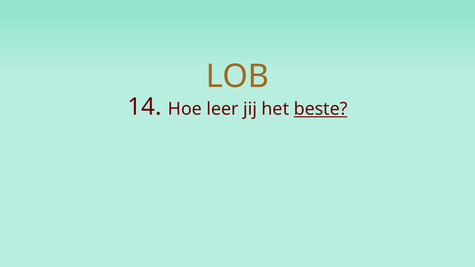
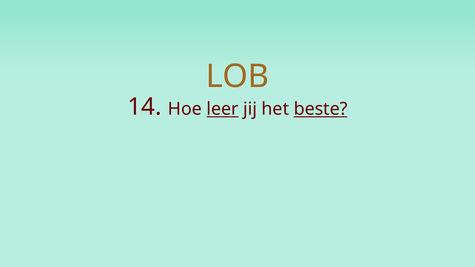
leer underline: none -> present (223, 109)
